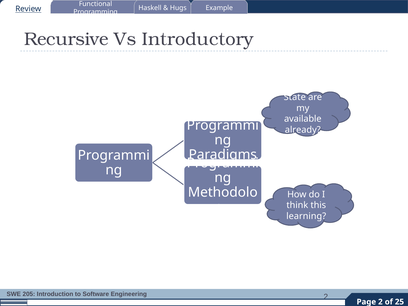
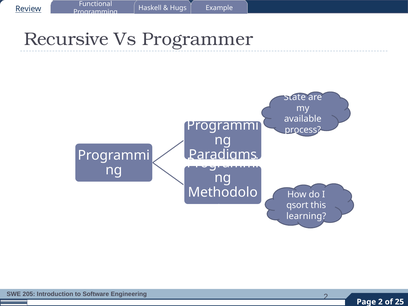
Introductory: Introductory -> Programmer (198, 39)
already: already -> process (303, 130)
think: think -> qsort (297, 205)
